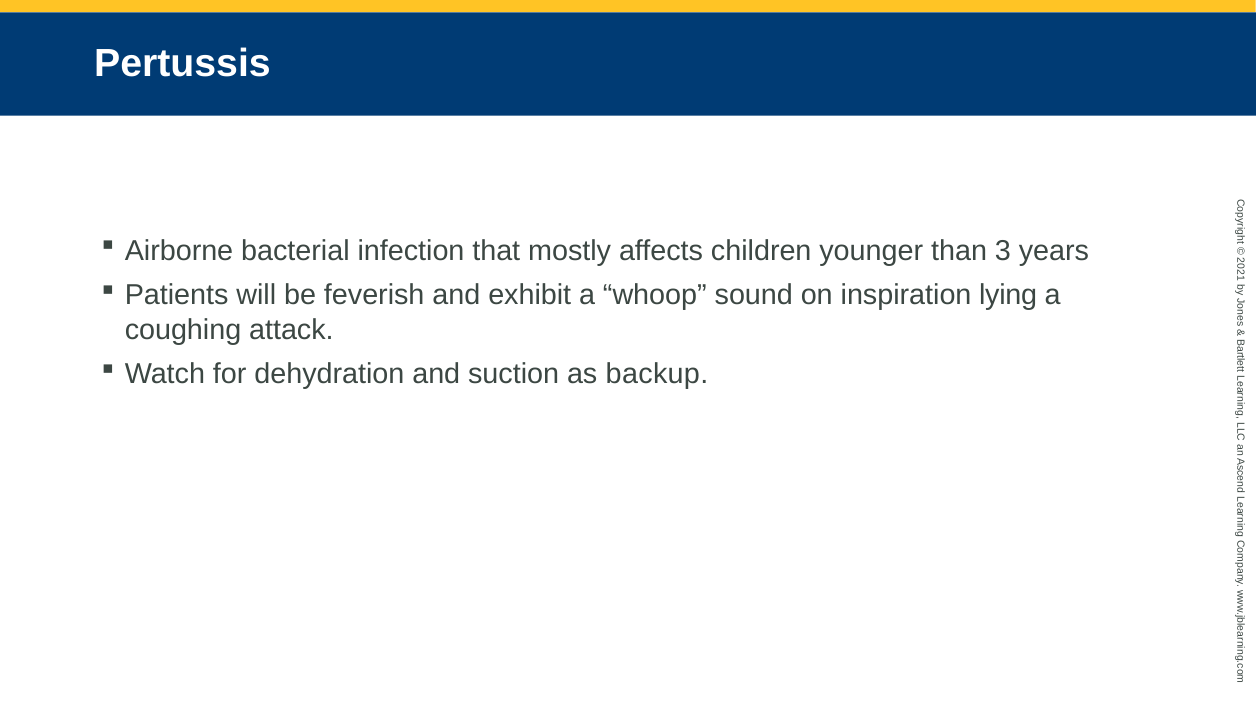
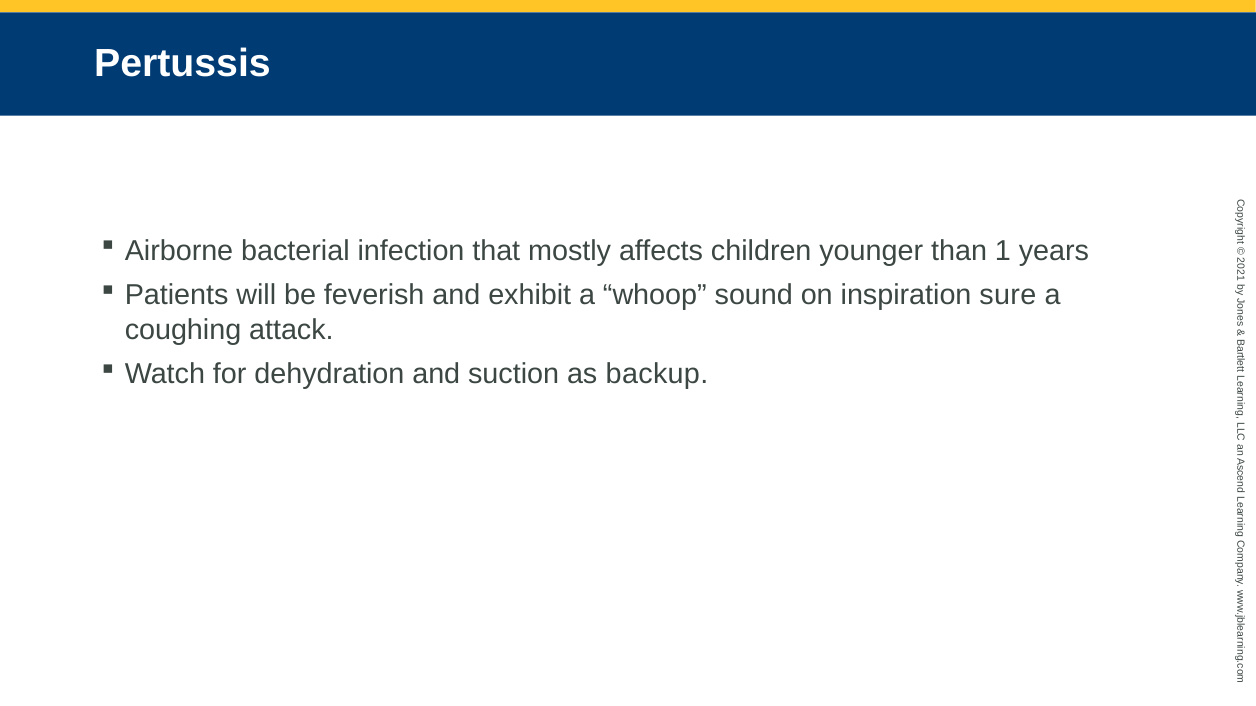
than 3: 3 -> 1 (1003, 251)
lying: lying -> sure (1008, 296)
